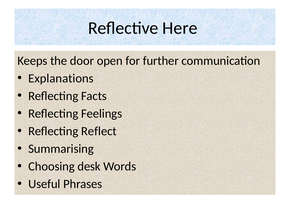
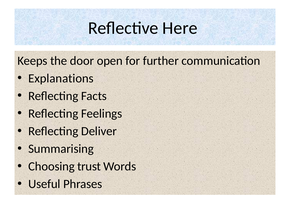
Reflect: Reflect -> Deliver (99, 131)
desk: desk -> trust (89, 166)
